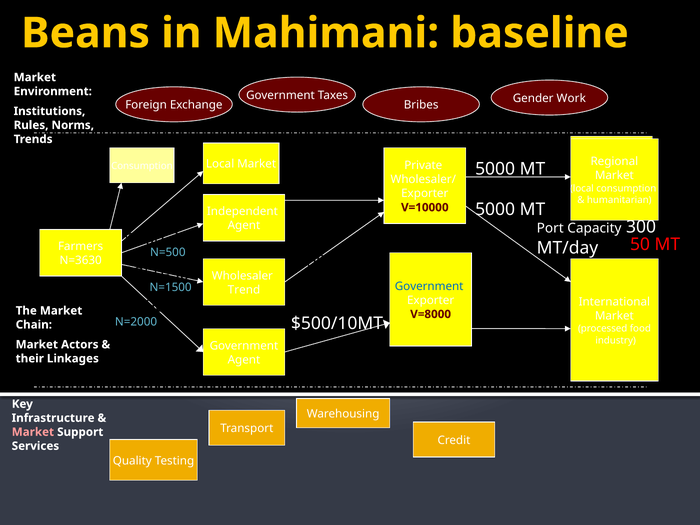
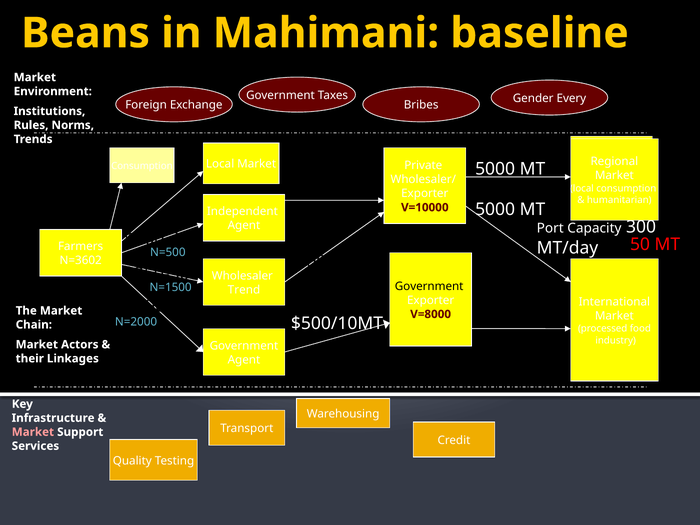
Work: Work -> Every (571, 98)
N=3630: N=3630 -> N=3602 (81, 261)
Government colour: blue -> black (429, 286)
